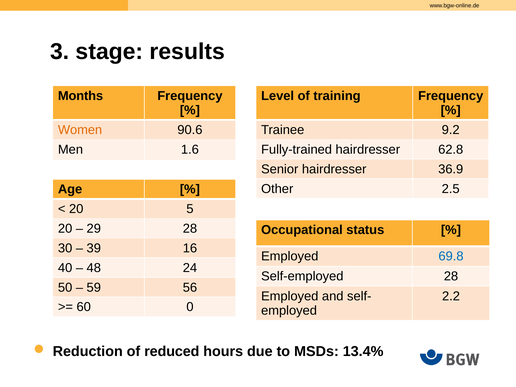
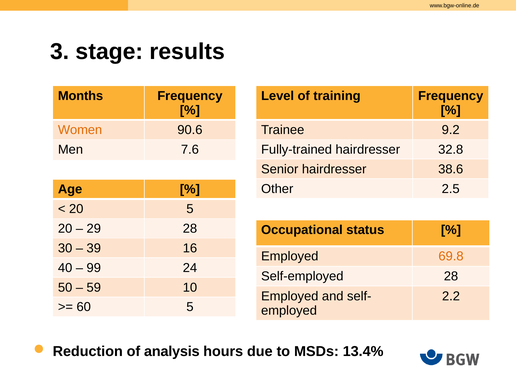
1.6: 1.6 -> 7.6 (190, 150)
62.8: 62.8 -> 32.8 (451, 150)
36.9: 36.9 -> 38.6 (451, 169)
69.8 colour: blue -> orange (451, 256)
48: 48 -> 99 (94, 268)
56: 56 -> 10 (190, 287)
60 0: 0 -> 5 (190, 307)
reduced: reduced -> analysis (172, 352)
